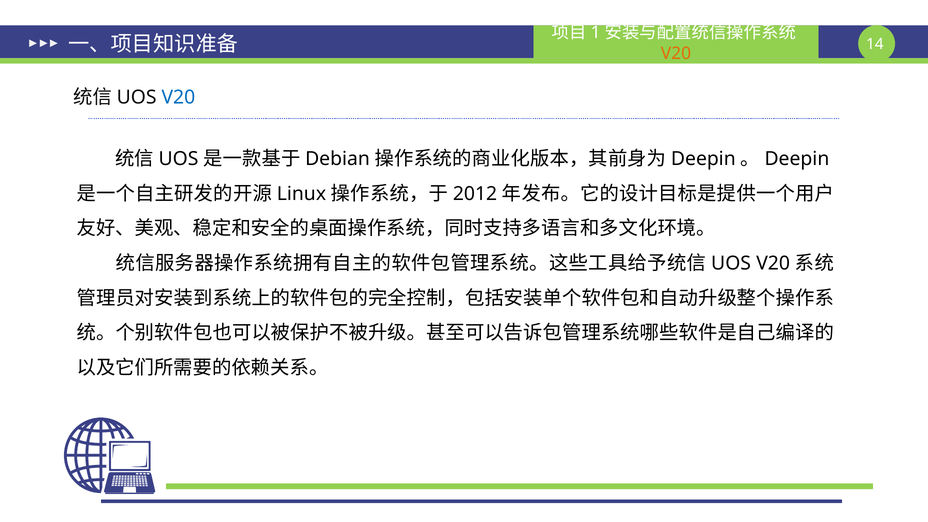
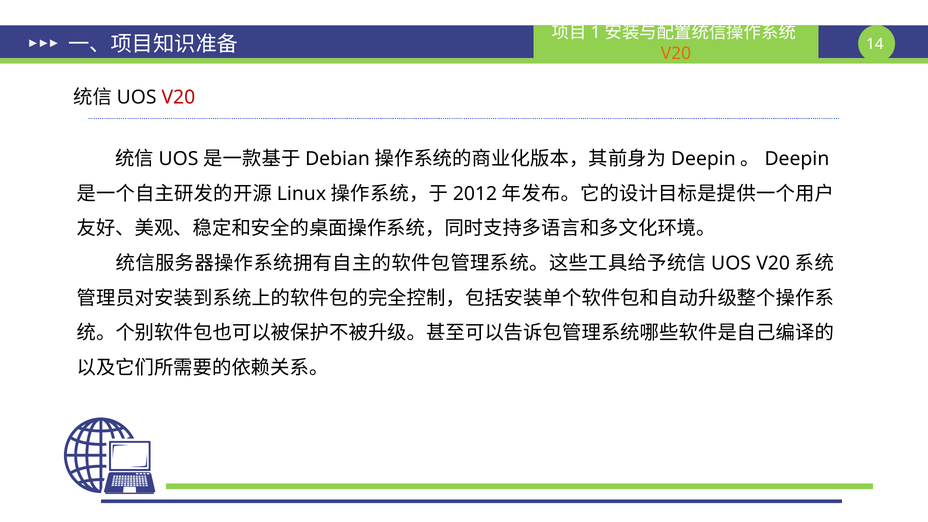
V20 colour: blue -> red (178, 97)
